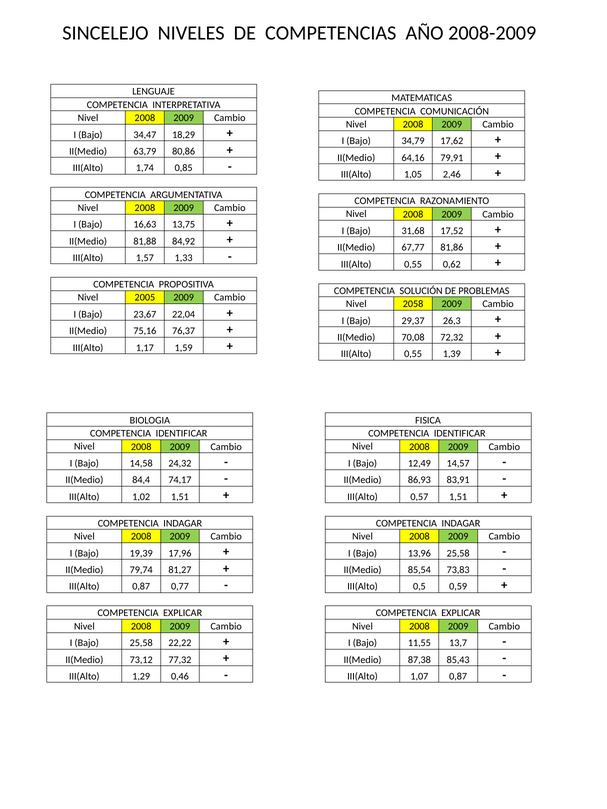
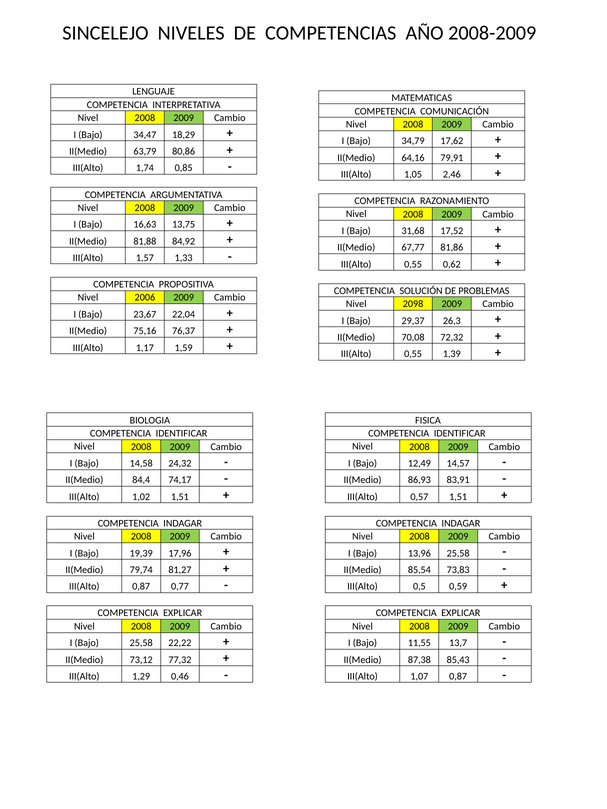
2005: 2005 -> 2006 (145, 298)
2058: 2058 -> 2098 (413, 304)
